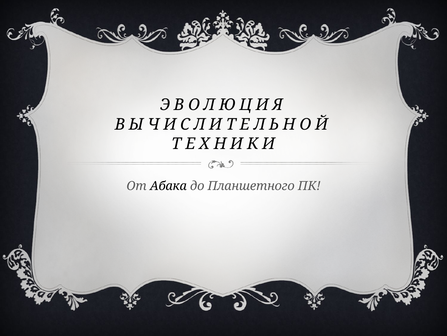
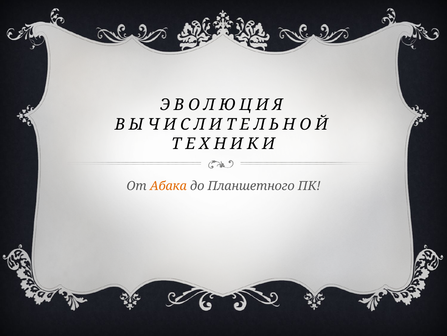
Абака colour: black -> orange (168, 186)
